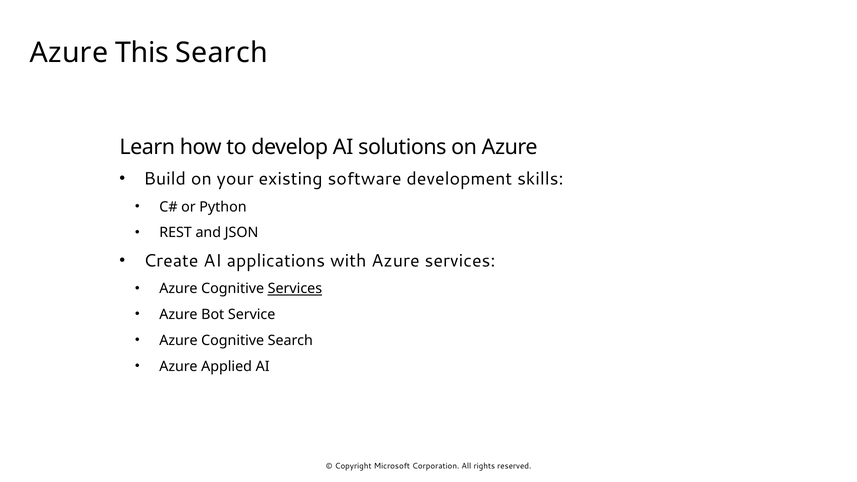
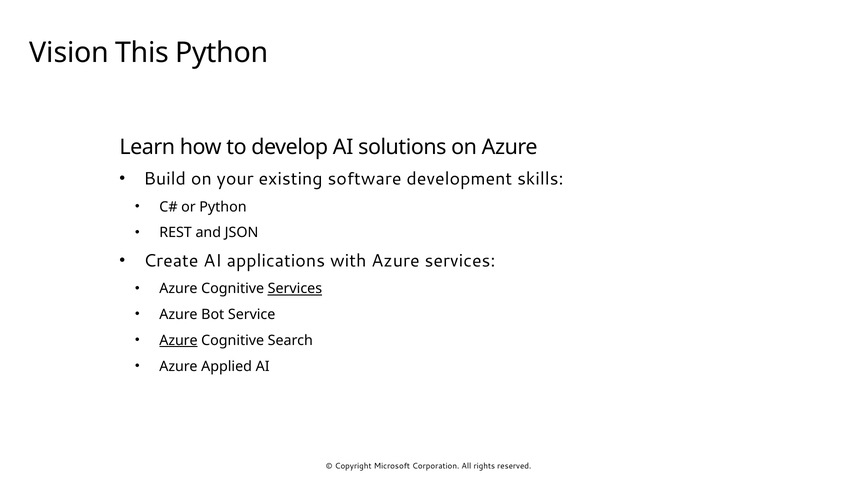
Azure: Azure -> Vision (69, 53)
This Search: Search -> Python (222, 53)
Azure underline: none -> present (178, 340)
